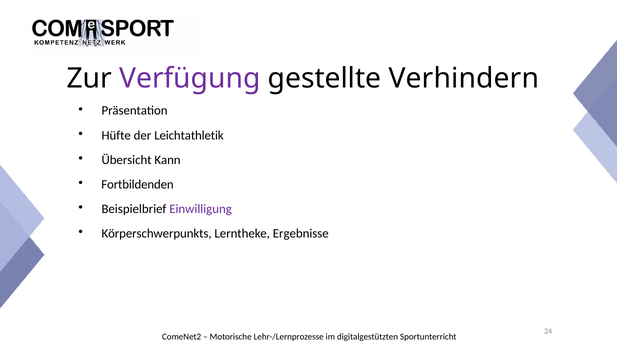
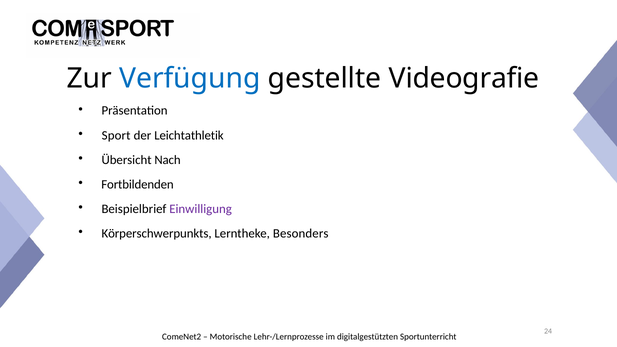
Verfügung colour: purple -> blue (190, 78)
Verhindern: Verhindern -> Videografie (464, 78)
Hüfte: Hüfte -> Sport (116, 135)
Kann: Kann -> Nach (168, 160)
Ergebnisse: Ergebnisse -> Besonders (301, 233)
